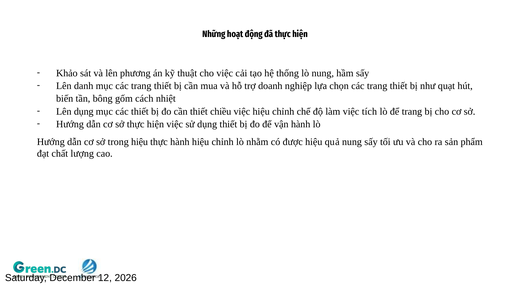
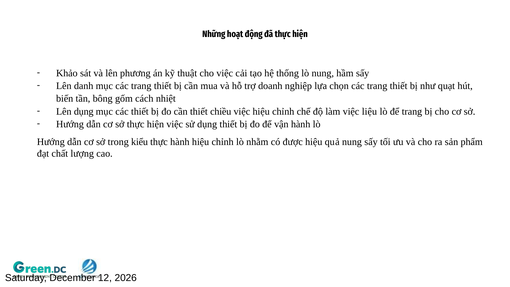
tích: tích -> liệu (369, 111)
trong hiệu: hiệu -> kiểu (140, 142)
